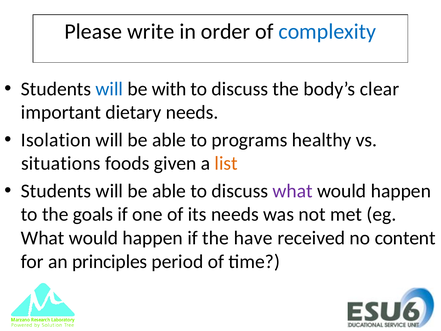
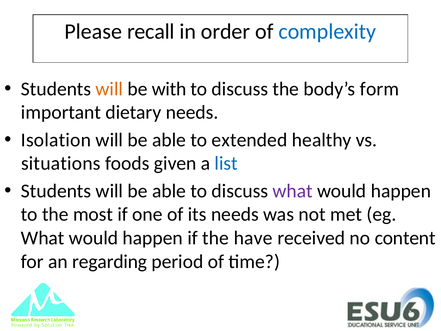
write: write -> recall (151, 32)
will colour: blue -> orange (109, 89)
clear: clear -> form (380, 89)
programs: programs -> extended (250, 140)
list colour: orange -> blue (226, 163)
goals: goals -> most (93, 214)
principles: principles -> regarding (110, 261)
